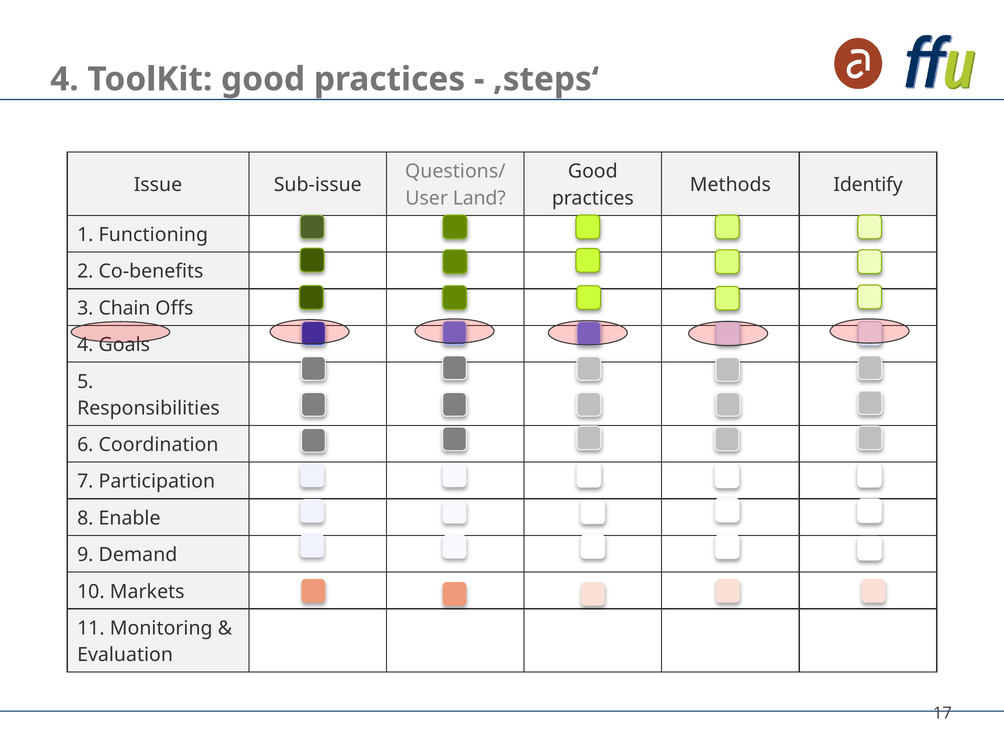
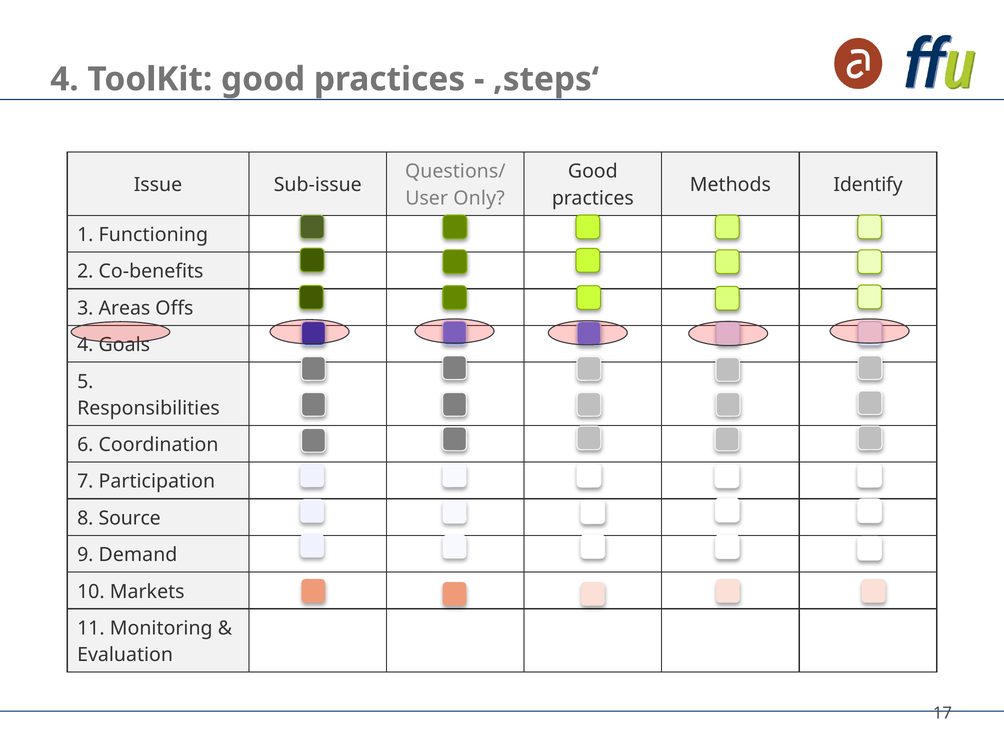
Land: Land -> Only (479, 198)
Chain: Chain -> Areas (124, 308)
Enable: Enable -> Source (130, 518)
